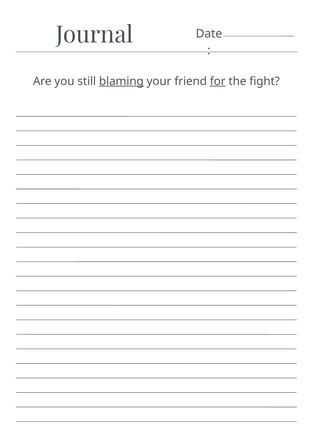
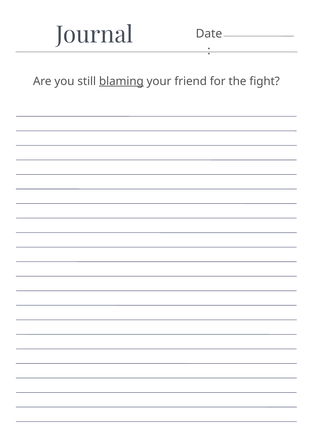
for underline: present -> none (218, 81)
